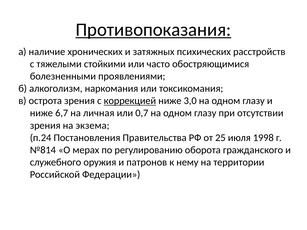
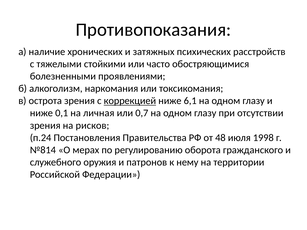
Противопоказания underline: present -> none (153, 30)
3,0: 3,0 -> 6,1 (190, 101)
6,7: 6,7 -> 0,1 (62, 113)
экзема: экзема -> рисков (92, 126)
25: 25 -> 48 (220, 138)
